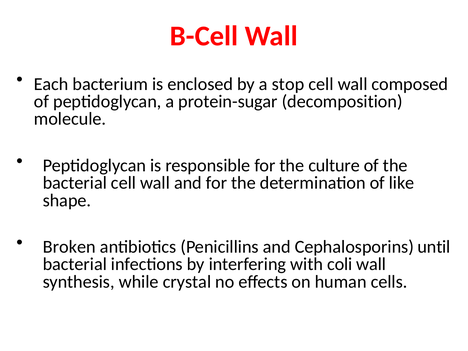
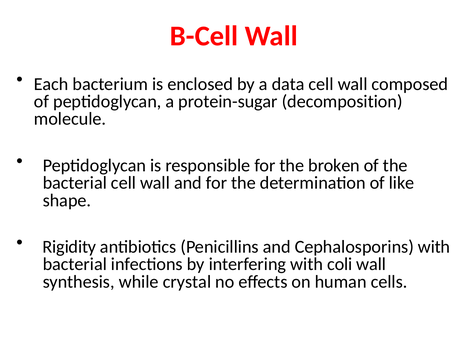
stop: stop -> data (288, 84)
culture: culture -> broken (334, 165)
Broken: Broken -> Rigidity (69, 247)
Cephalosporins until: until -> with (434, 247)
